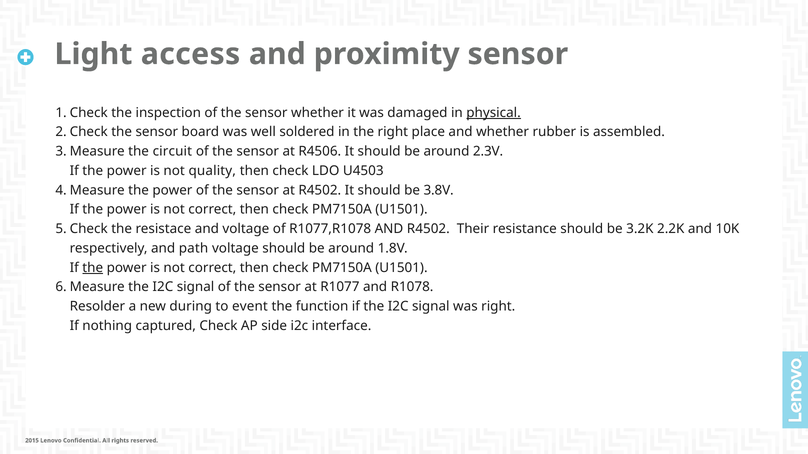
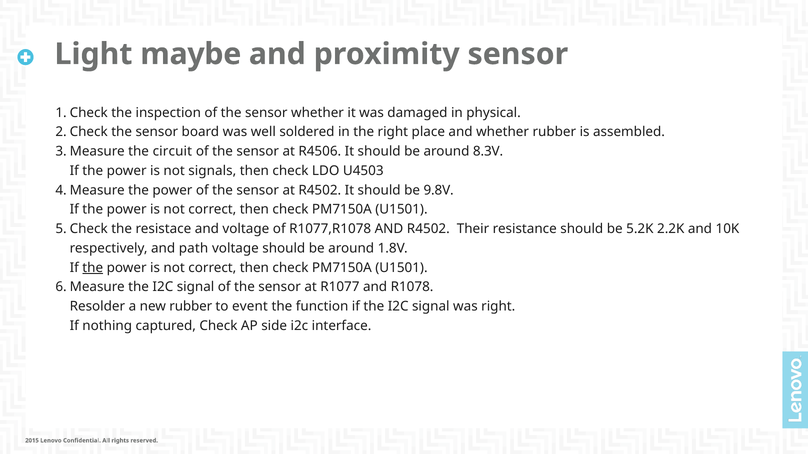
access: access -> maybe (191, 54)
physical underline: present -> none (494, 113)
2.3V: 2.3V -> 8.3V (488, 151)
quality: quality -> signals (212, 171)
3.8V: 3.8V -> 9.8V (439, 190)
3.2K: 3.2K -> 5.2K (640, 229)
new during: during -> rubber (191, 307)
